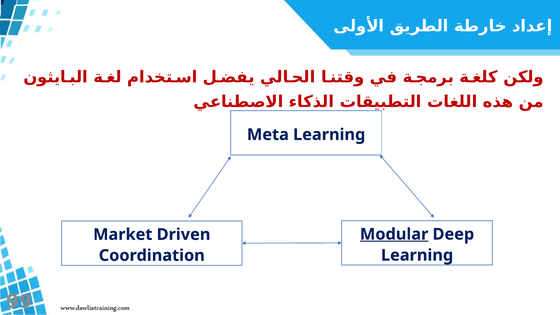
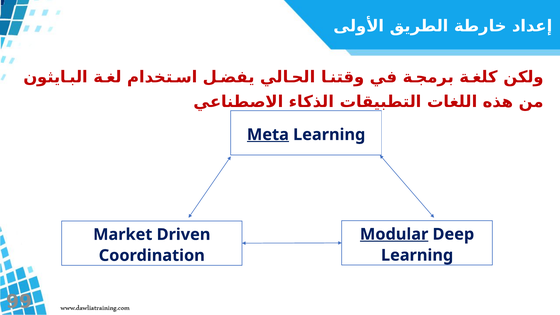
Meta underline: none -> present (268, 135)
